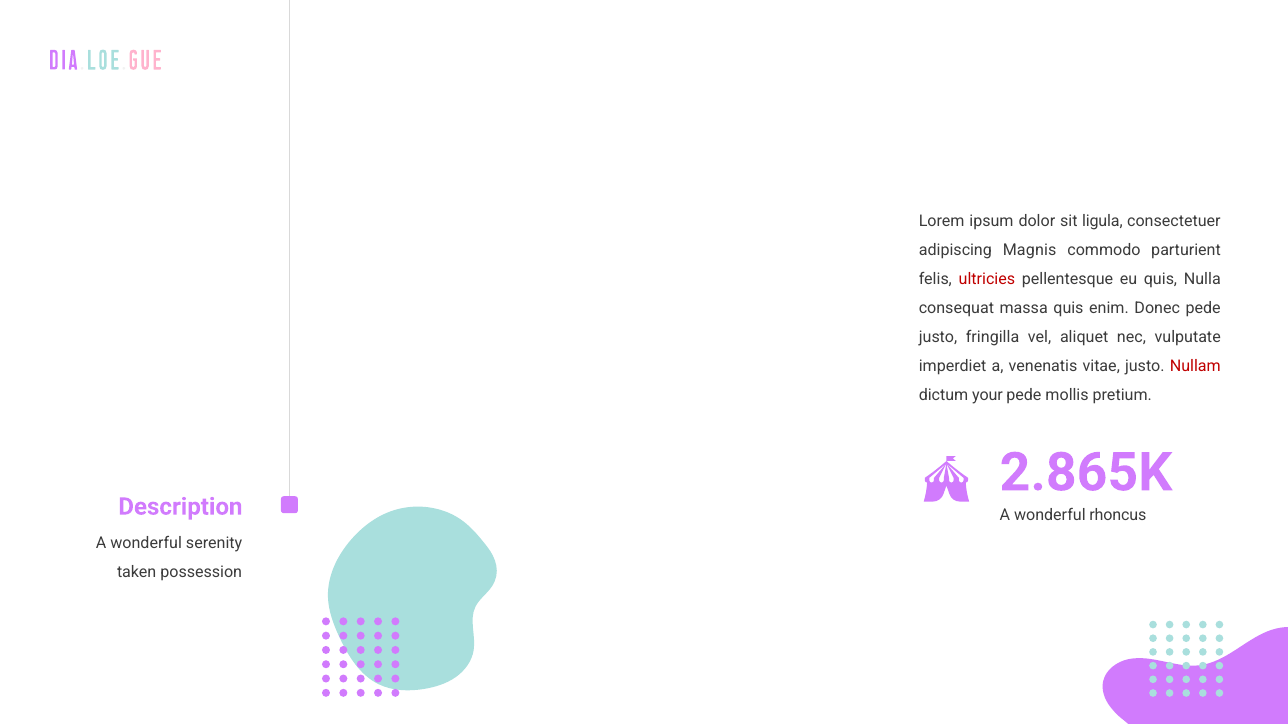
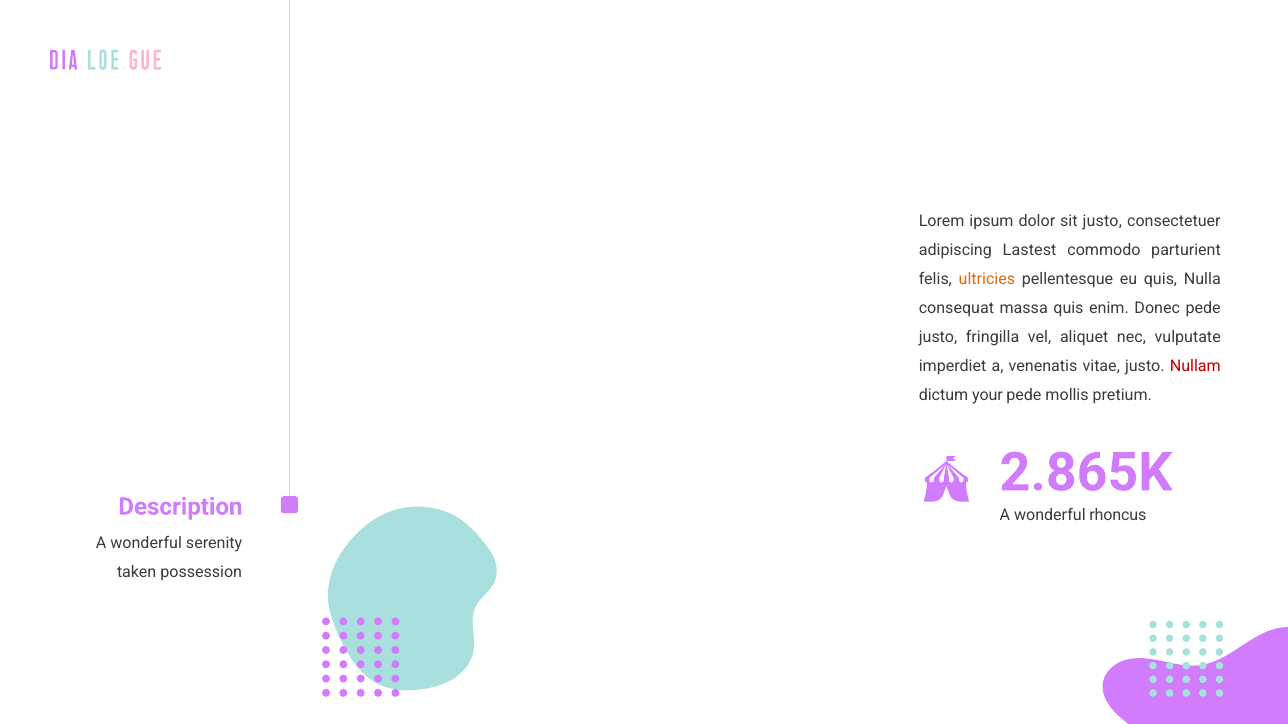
sit ligula: ligula -> justo (1102, 222)
Magnis: Magnis -> Lastest (1030, 251)
ultricies colour: red -> orange (987, 280)
